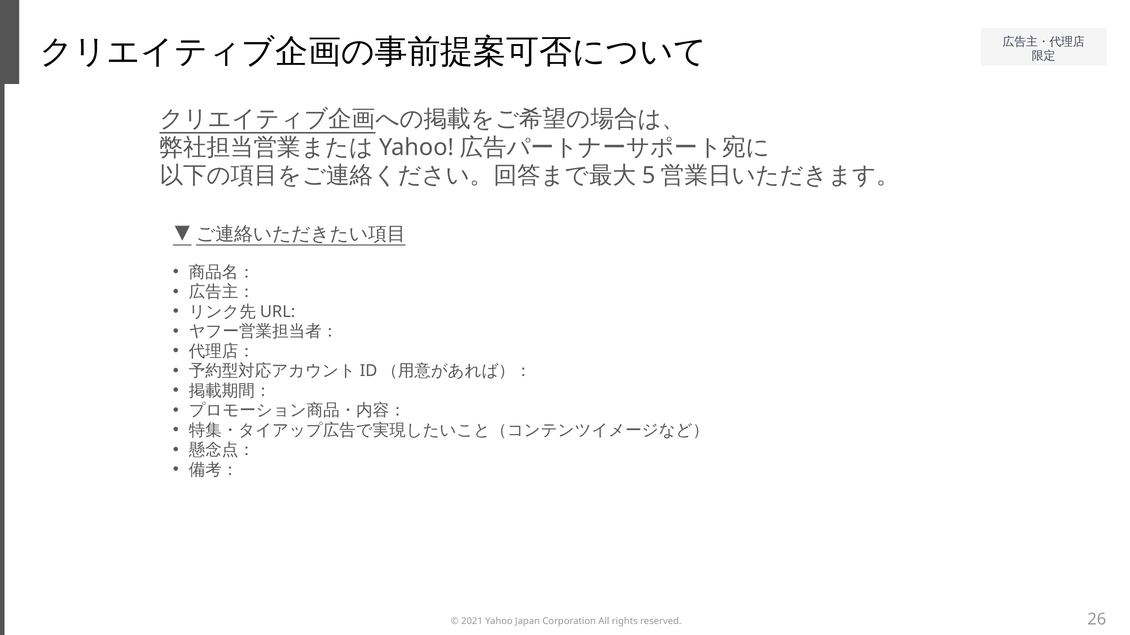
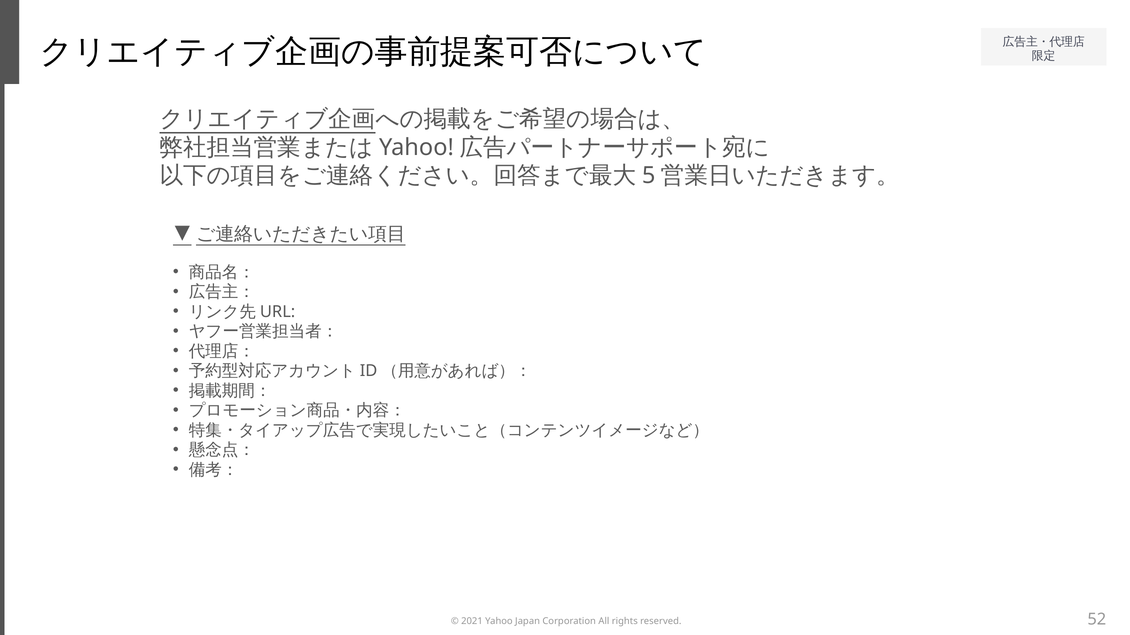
26: 26 -> 52 (1097, 620)
